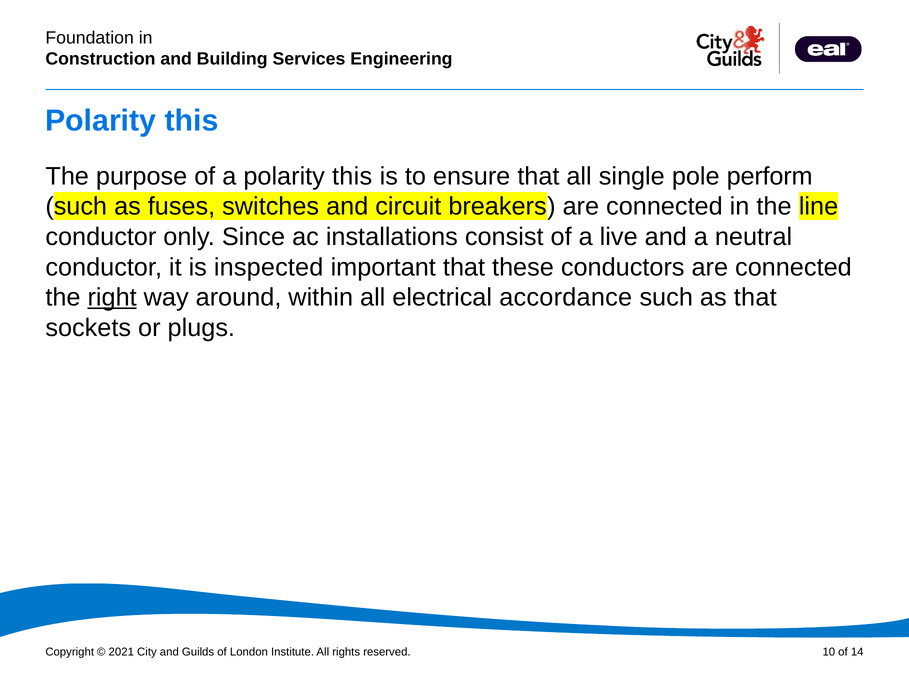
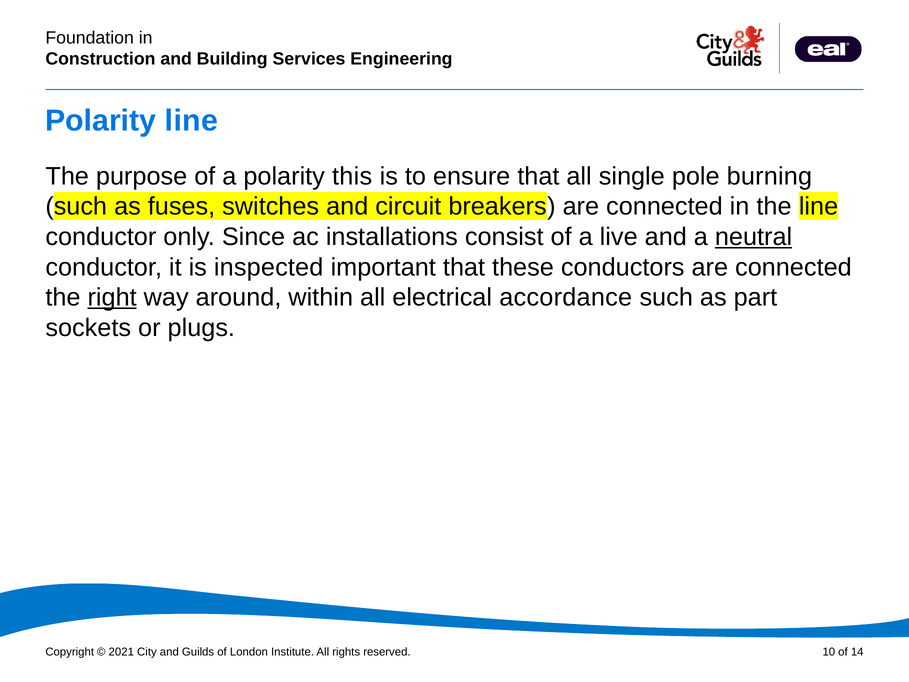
this: this -> line (191, 121)
perform: perform -> burning (769, 176)
neutral underline: none -> present (754, 237)
as that: that -> part (755, 297)
